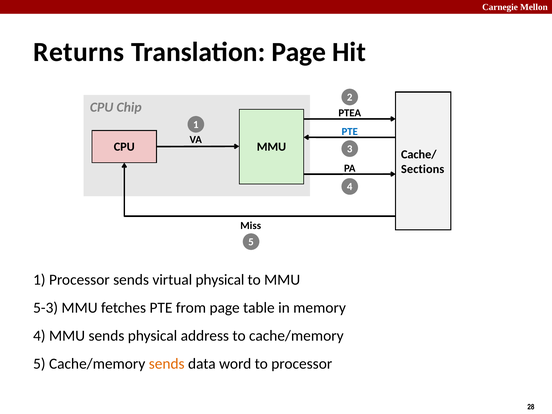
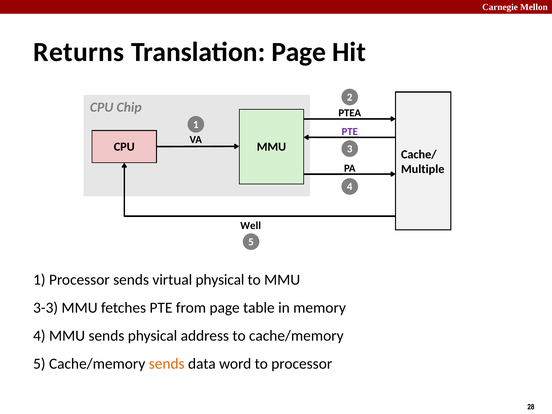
PTE colour: blue -> purple (350, 131)
Sections: Sections -> Multiple (423, 169)
Miss: Miss -> Well (251, 226)
5-3: 5-3 -> 3-3 (46, 308)
